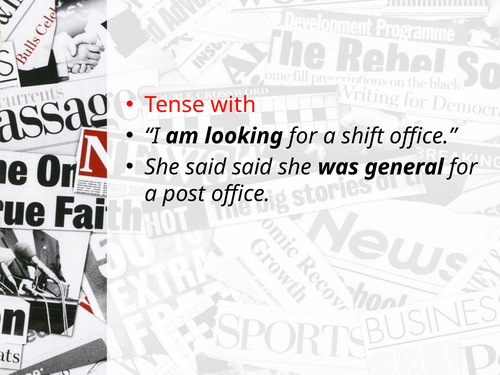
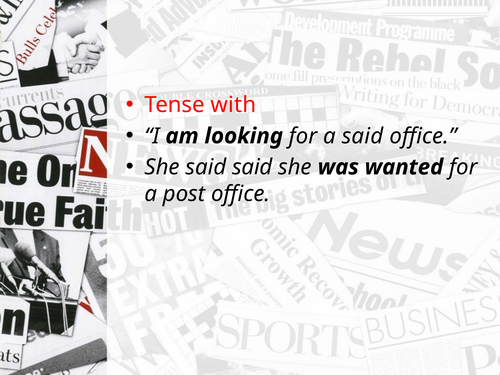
a shift: shift -> said (363, 136)
general: general -> wanted (404, 167)
